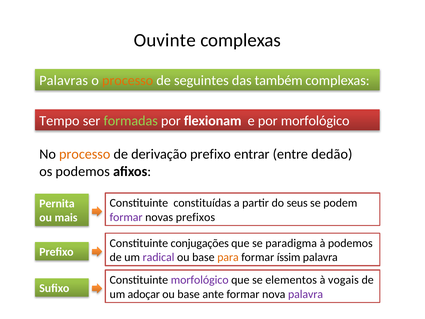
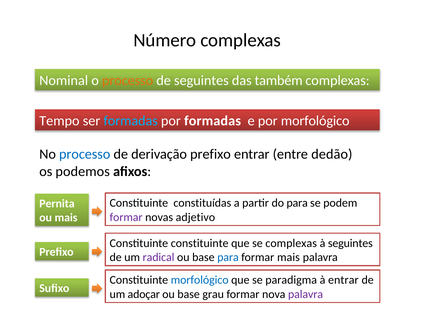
Ouvinte: Ouvinte -> Número (165, 40)
Palavras: Palavras -> Nominal (64, 81)
formadas colour: light green -> light blue (131, 121)
por flexionam: flexionam -> formadas (213, 121)
processo colour: orange -> blue (85, 154)
do seus: seus -> para (297, 203)
prefixos: prefixos -> adjetivo (195, 217)
Constituinte conjugações: conjugações -> constituinte (200, 243)
se paradigma: paradigma -> complexas (291, 243)
à podemos: podemos -> seguintes (350, 243)
para colour: orange -> blue (228, 257)
formar íssim: íssim -> mais (288, 257)
morfológico colour: purple -> blue (200, 280)
elementos: elementos -> paradigma (291, 280)
à vogais: vogais -> entrar (343, 280)
ante: ante -> grau (213, 294)
